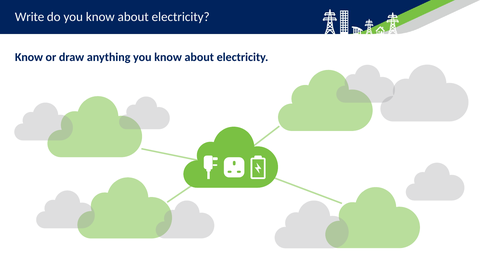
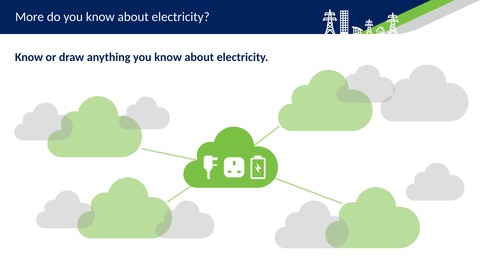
Write: Write -> More (30, 17)
